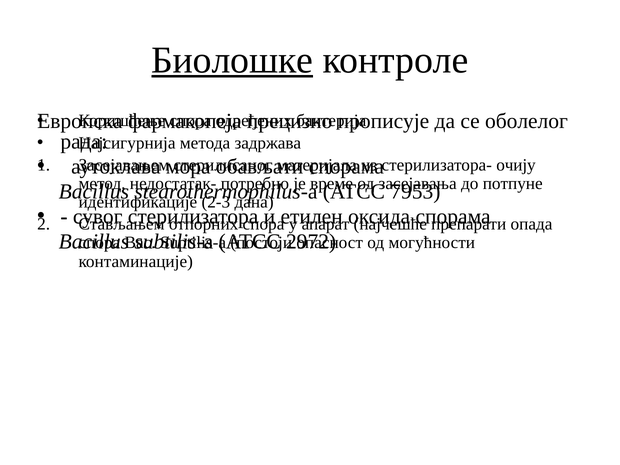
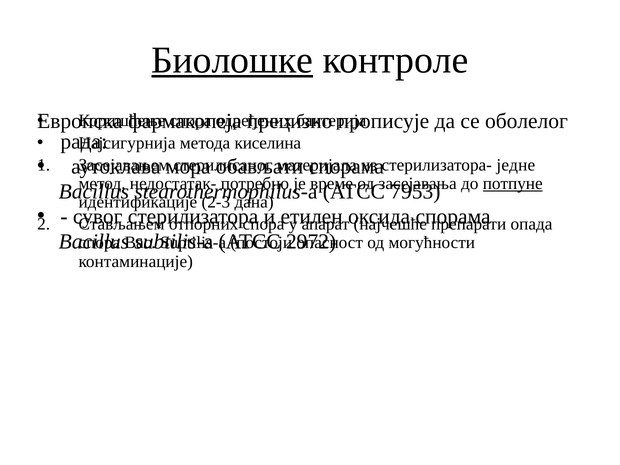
задржава: задржава -> киселина (268, 143)
очију: очију -> једне (516, 165)
потпуне underline: none -> present (513, 183)
